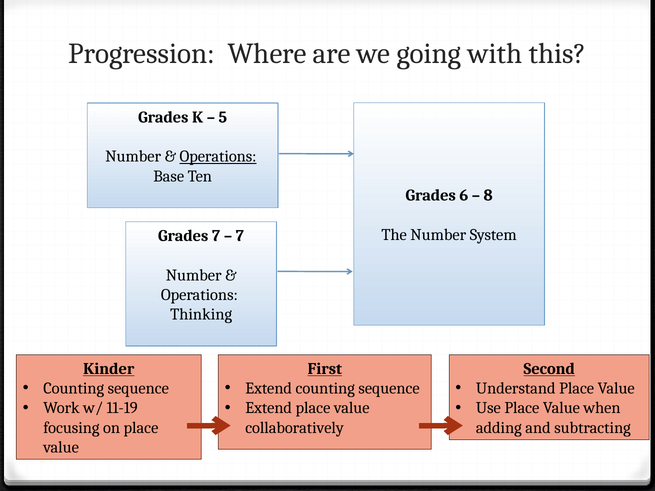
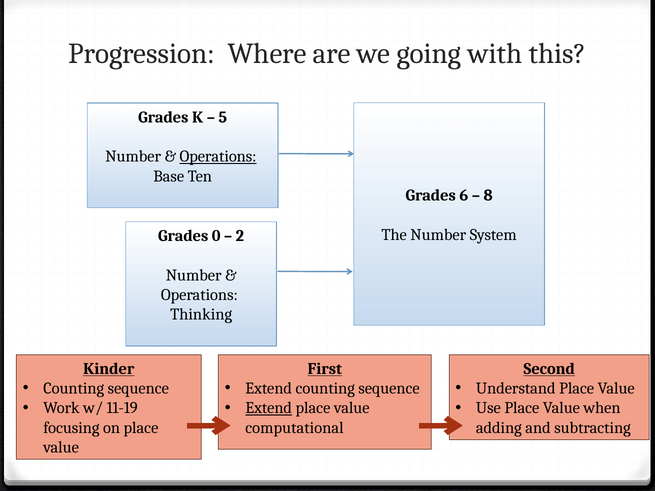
Grades 7: 7 -> 0 (216, 236)
7: 7 -> 2 (240, 236)
Extend underline: none -> present (269, 408)
collaboratively: collaboratively -> computational (294, 428)
